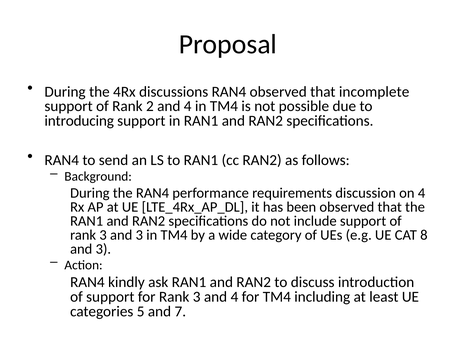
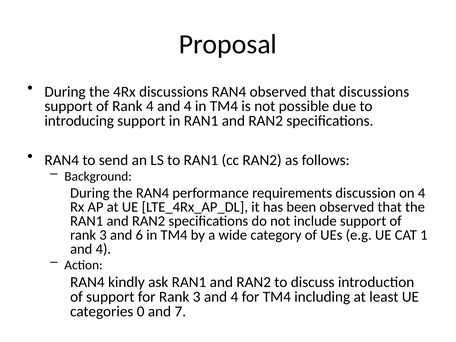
that incomplete: incomplete -> discussions (374, 92)
Rank 2: 2 -> 4 (150, 106)
3 and 3: 3 -> 6 (139, 235)
8: 8 -> 1 (424, 235)
3: 3 -> 4 (103, 249)
5: 5 -> 0 (141, 311)
